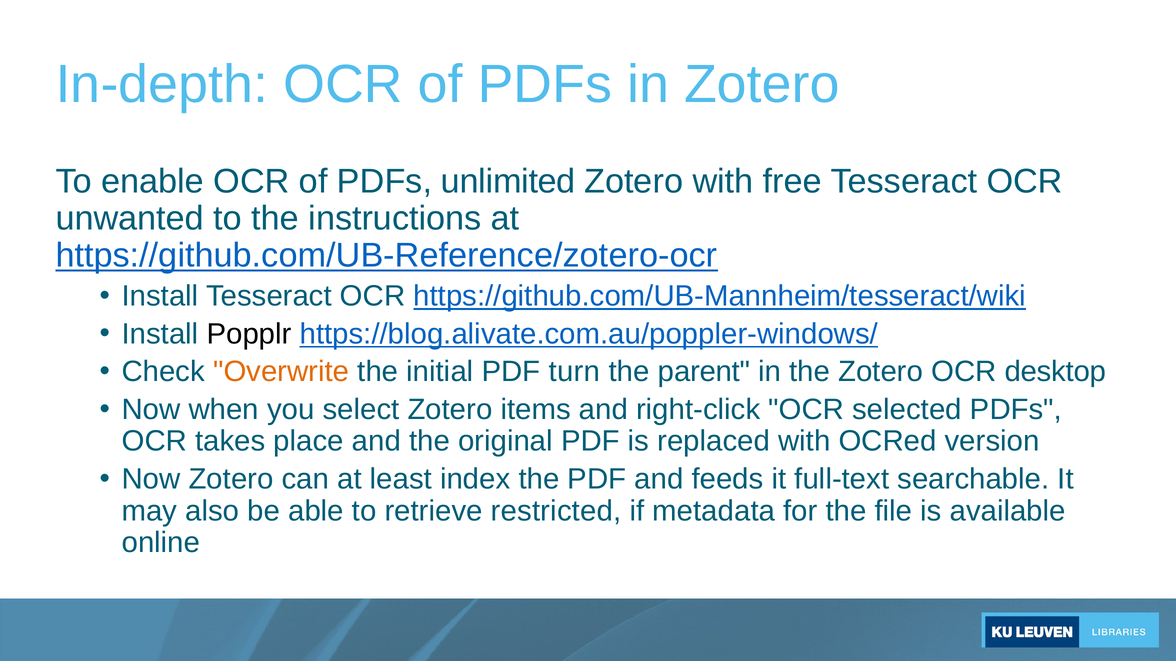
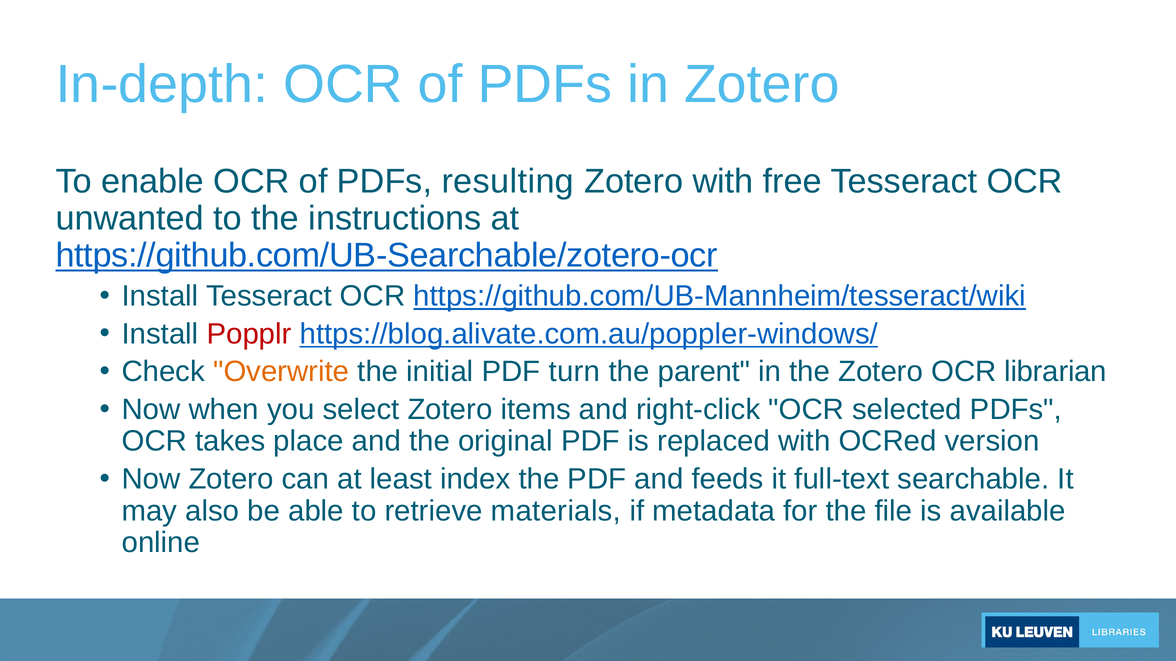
unlimited: unlimited -> resulting (508, 182)
https://github.com/UB-Reference/zotero-ocr: https://github.com/UB-Reference/zotero-ocr -> https://github.com/UB-Searchable/zotero-ocr (387, 256)
Popplr colour: black -> red (249, 334)
desktop: desktop -> librarian (1056, 372)
restricted: restricted -> materials (556, 511)
